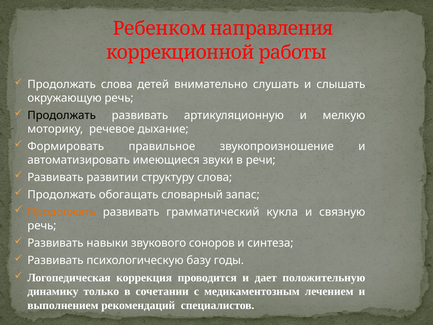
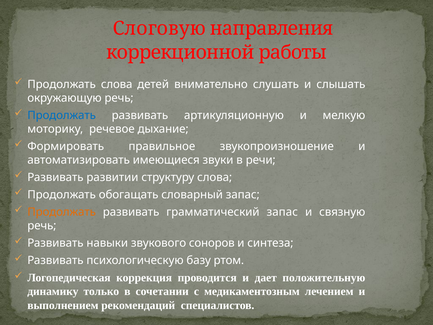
Ребенком: Ребенком -> Слоговую (159, 28)
Продолжать colour: black -> blue (62, 115)
грамматический кукла: кукла -> запас (282, 212)
годы: годы -> ртом (229, 260)
